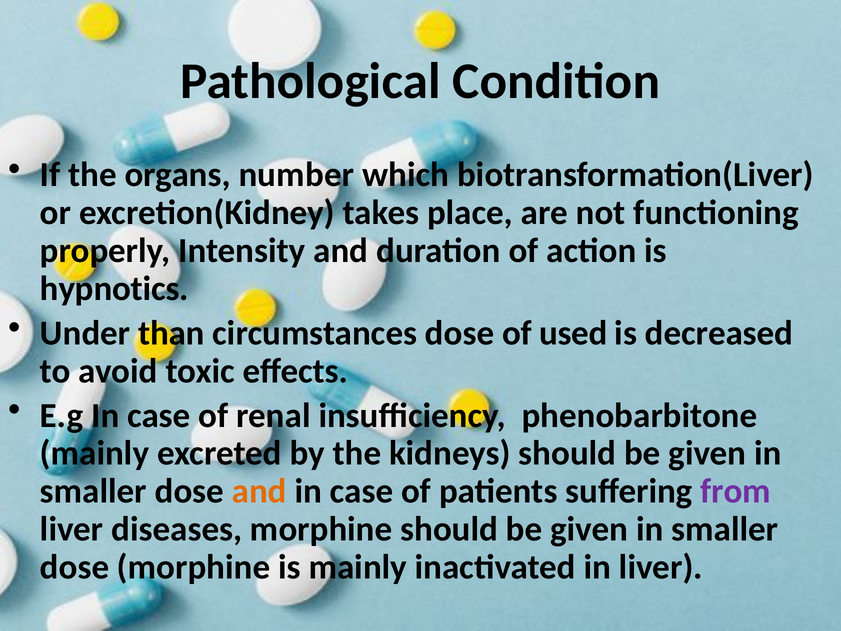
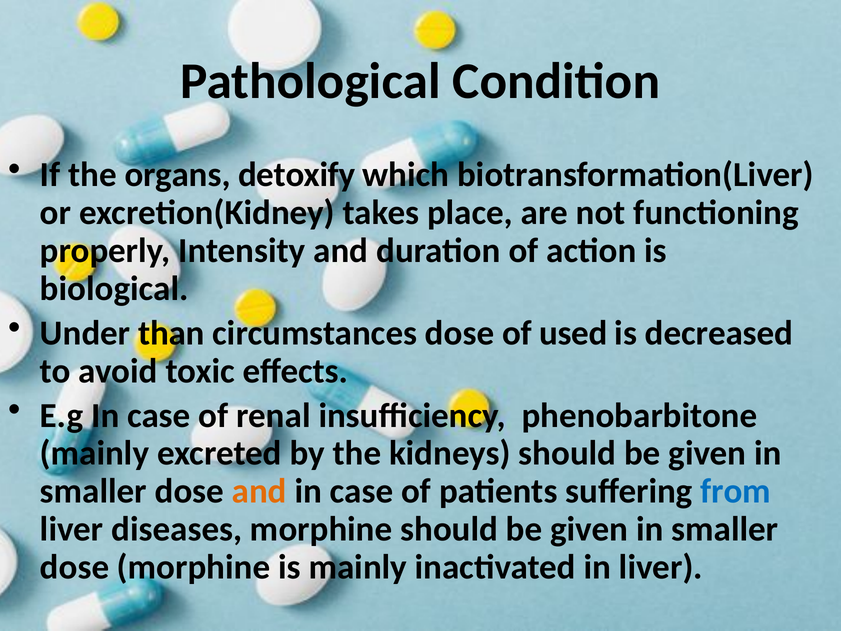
number: number -> detoxify (297, 175)
hypnotics: hypnotics -> biological (114, 288)
from colour: purple -> blue (736, 491)
